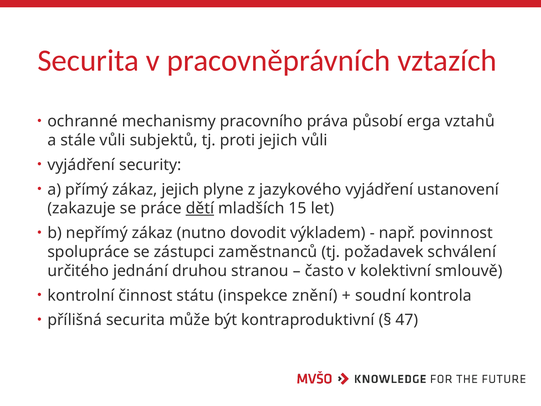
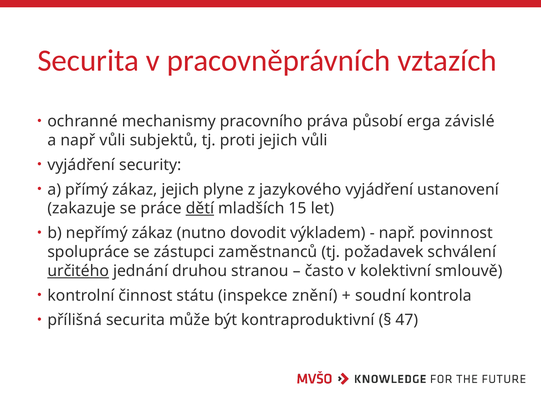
vztahů: vztahů -> závislé (470, 121)
a stále: stále -> např (78, 140)
určitého underline: none -> present (78, 271)
